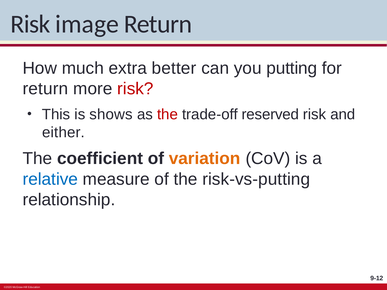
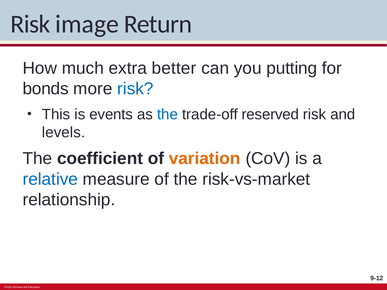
return: return -> bonds (46, 89)
risk colour: red -> blue (135, 89)
shows: shows -> events (111, 115)
the colour: red -> blue (167, 115)
either: either -> levels (64, 133)
risk-vs-putting: risk-vs-putting -> risk-vs-market (256, 179)
